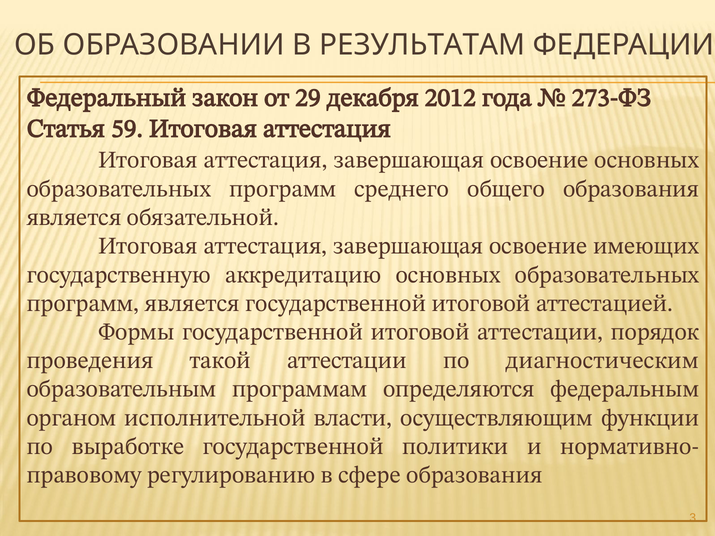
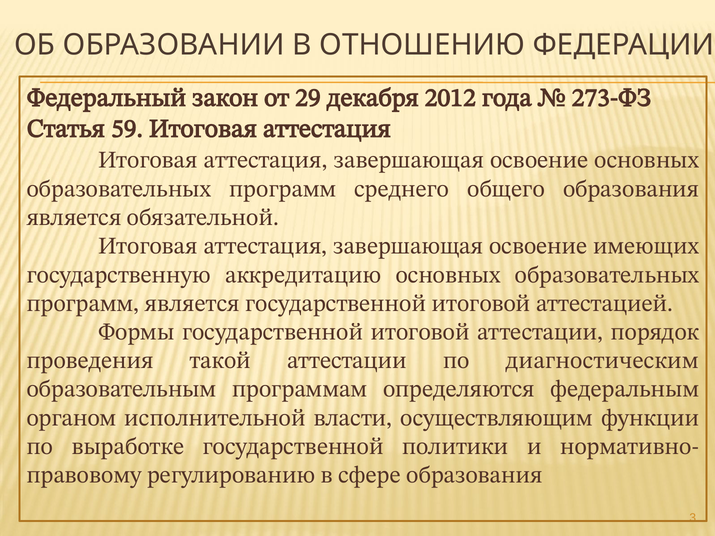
РЕЗУЛЬТАТАМ: РЕЗУЛЬТАТАМ -> ОТНОШЕНИЮ (422, 45)
